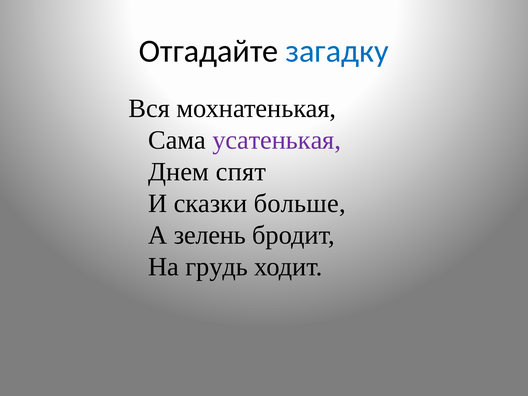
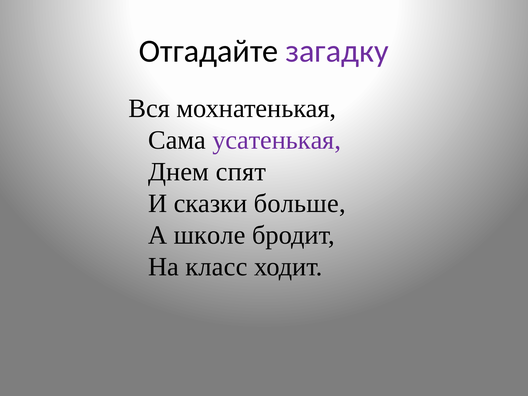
загадку colour: blue -> purple (337, 51)
зелень: зелень -> школе (210, 235)
грудь: грудь -> класс (217, 267)
